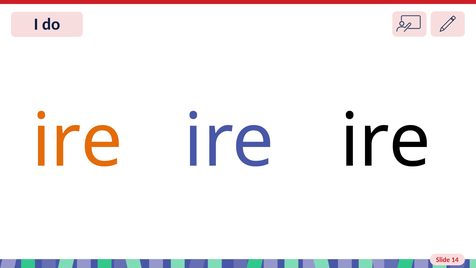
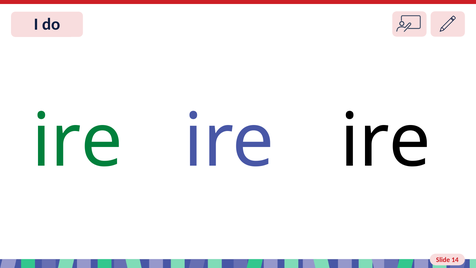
ire colour: orange -> green (77, 141)
